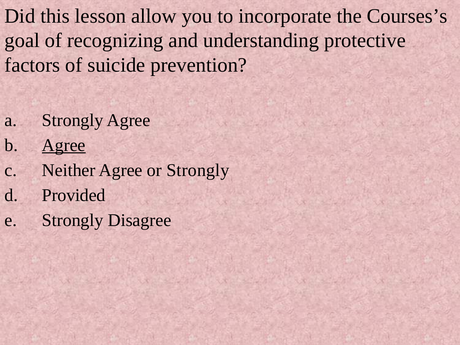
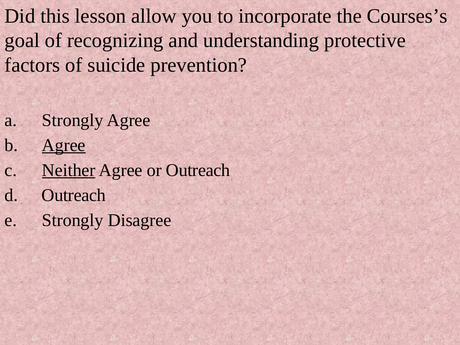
Neither underline: none -> present (69, 170)
or Strongly: Strongly -> Outreach (198, 170)
Provided: Provided -> Outreach (74, 195)
